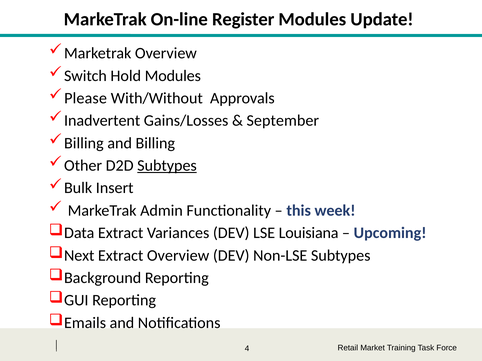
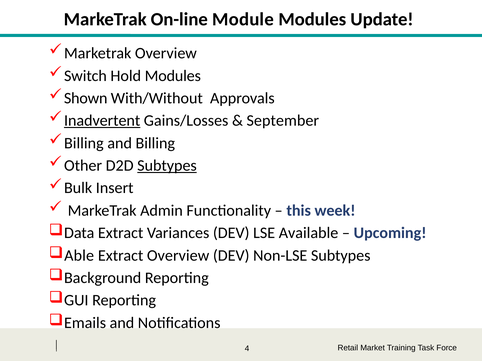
Register: Register -> Module (243, 19)
Please: Please -> Shown (86, 98)
Inadvertent underline: none -> present (102, 121)
Louisiana: Louisiana -> Available (309, 233)
Next: Next -> Able (79, 256)
